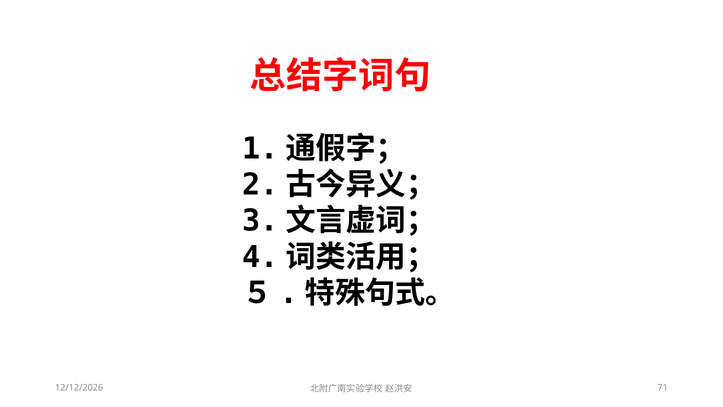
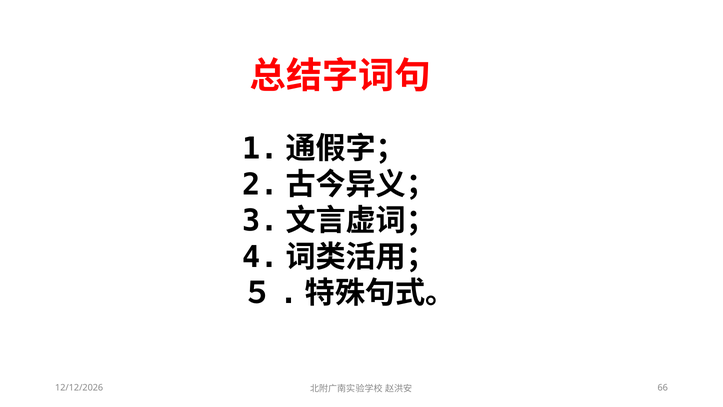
71: 71 -> 66 (663, 388)
